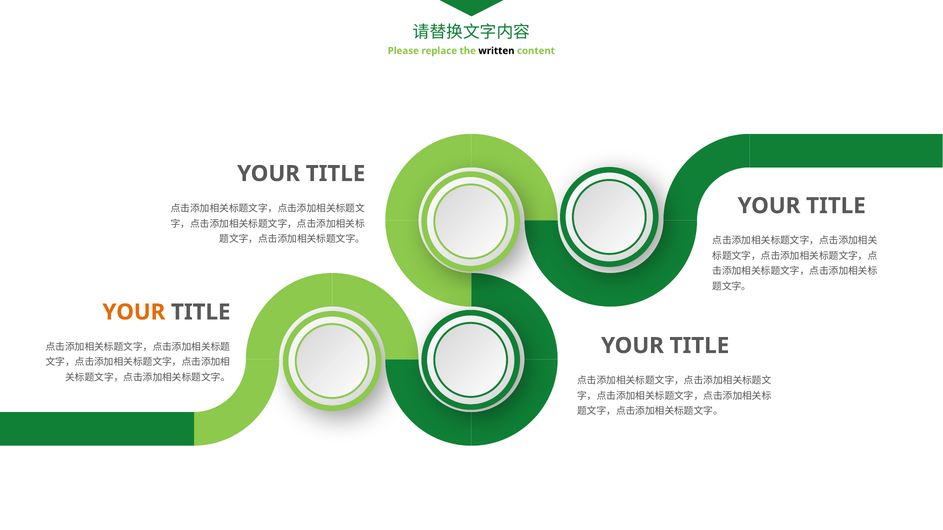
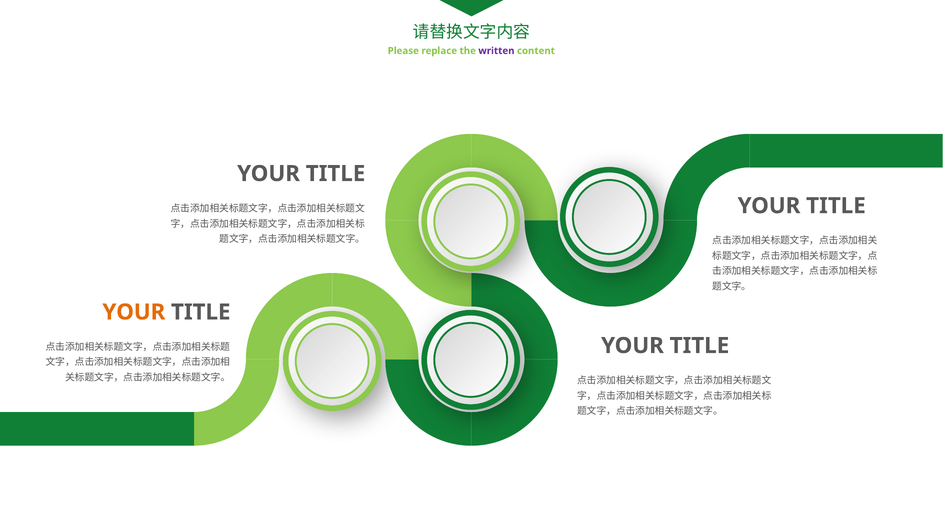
written colour: black -> purple (496, 51)
